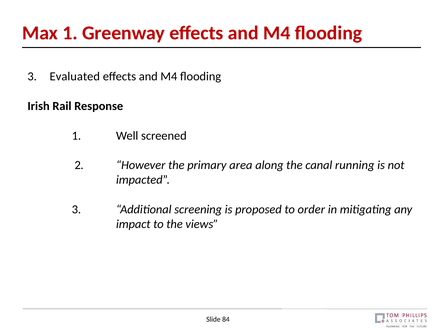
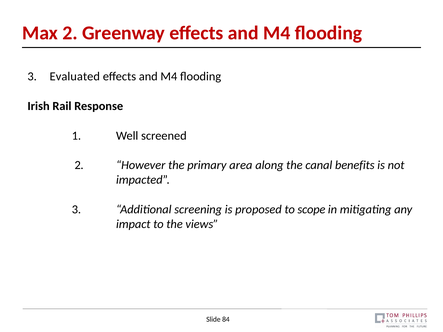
Max 1: 1 -> 2 (70, 33)
running: running -> benefits (355, 165)
order: order -> scope (311, 210)
